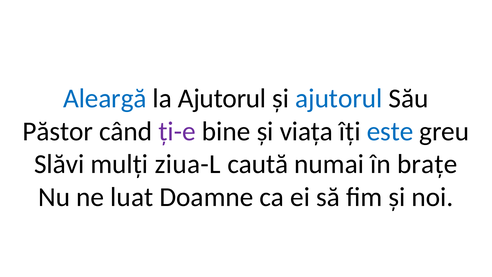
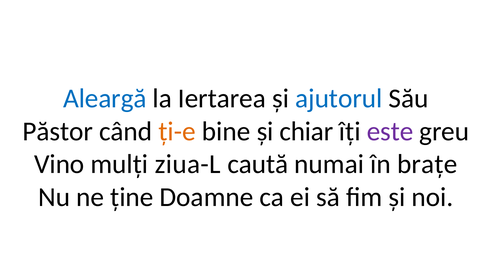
la Ajutorul: Ajutorul -> Iertarea (222, 98)
ți-e colour: purple -> orange (177, 131)
viața: viața -> chiar (306, 131)
este colour: blue -> purple (390, 131)
Slăvi: Slăvi -> Vino (59, 164)
luat: luat -> ține (132, 197)
